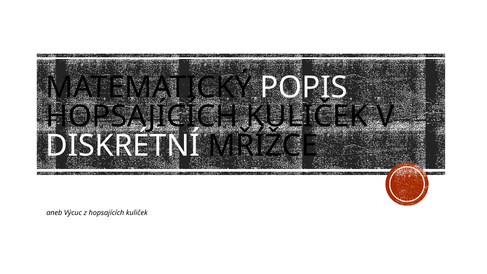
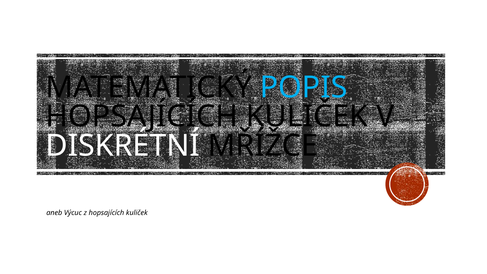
POPIS colour: white -> light blue (304, 87)
